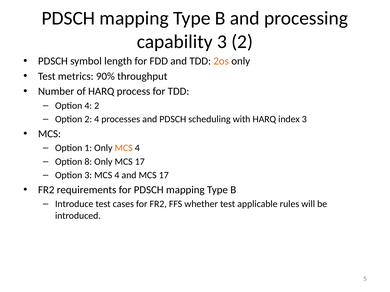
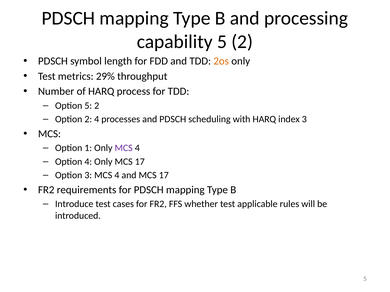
capability 3: 3 -> 5 (222, 42)
90%: 90% -> 29% (105, 76)
Option 4: 4 -> 5 (88, 106)
MCS colour: orange -> purple (124, 148)
Option 8: 8 -> 4 (88, 162)
